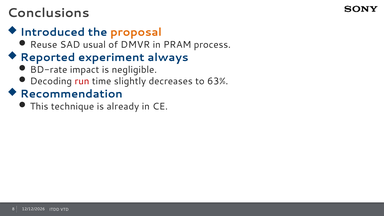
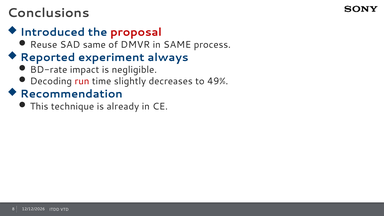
proposal colour: orange -> red (136, 32)
SAD usual: usual -> same (94, 45)
in PRAM: PRAM -> SAME (177, 45)
63%: 63% -> 49% (218, 81)
